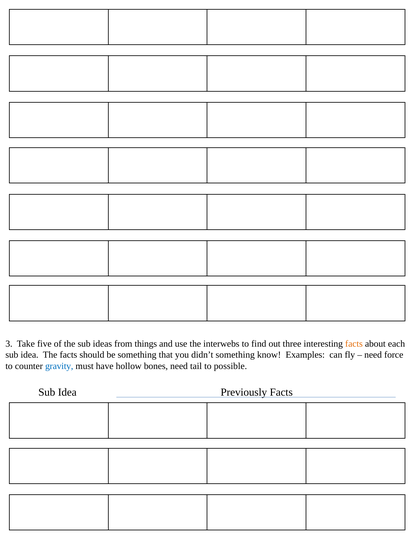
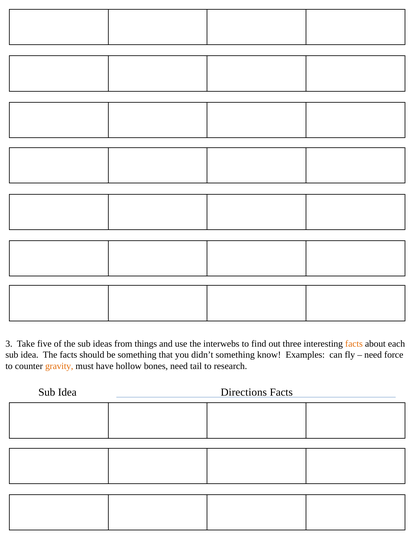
gravity colour: blue -> orange (59, 367)
possible: possible -> research (230, 367)
Previously: Previously -> Directions (244, 393)
